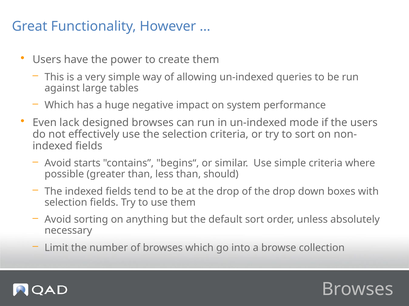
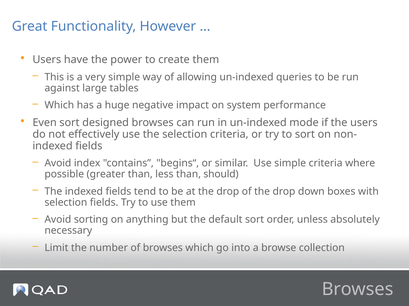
Even lack: lack -> sort (69, 123)
starts: starts -> index (87, 164)
